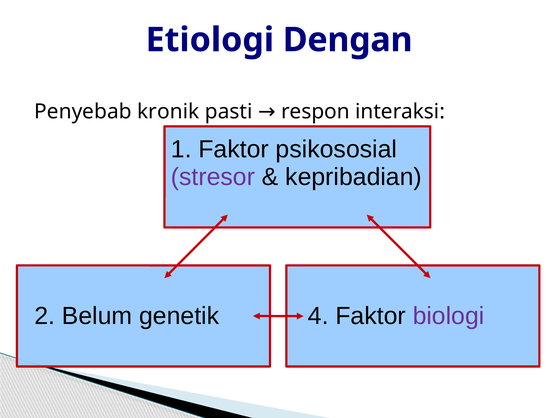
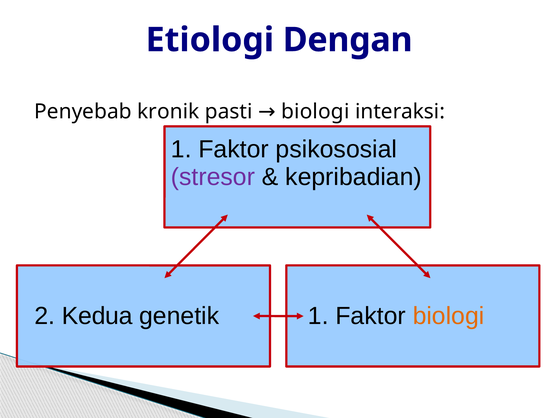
pasti respon: respon -> biologi (315, 112)
Belum: Belum -> Kedua (97, 316)
genetik 4: 4 -> 1 (318, 316)
biologi colour: purple -> orange (449, 316)
